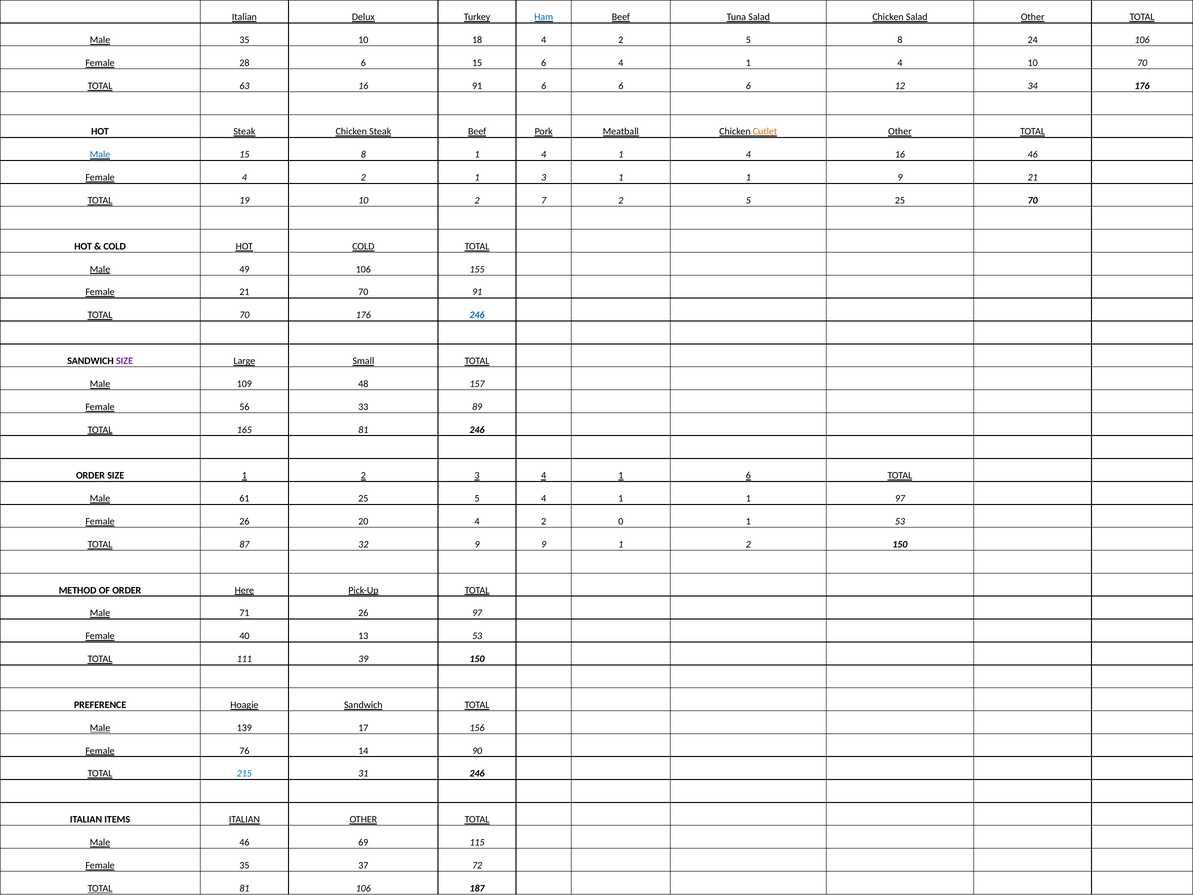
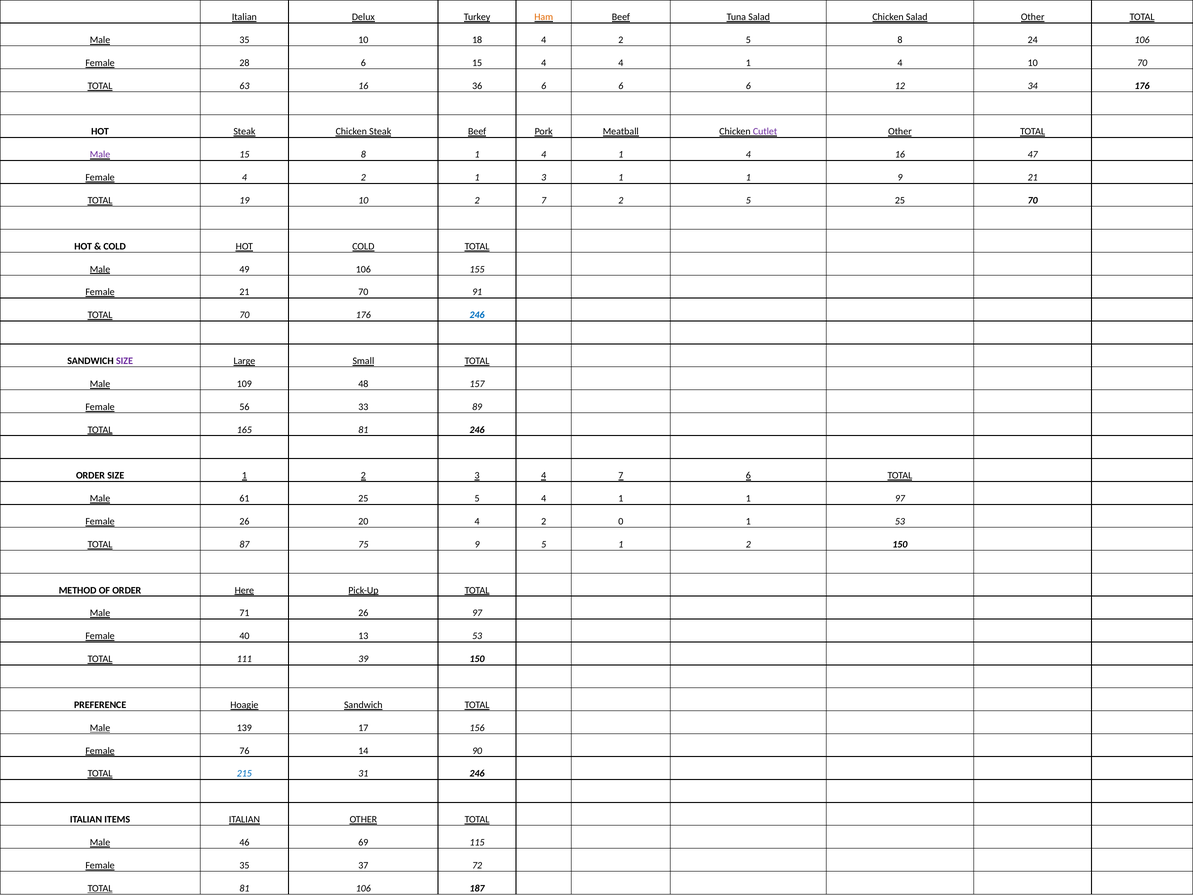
Ham colour: blue -> orange (544, 17)
15 6: 6 -> 4 (544, 63)
16 91: 91 -> 36 (477, 86)
Cutlet colour: orange -> purple (765, 132)
Male colour: blue -> purple (100, 155)
16 46: 46 -> 47 (1033, 155)
3 4 1: 1 -> 7 (621, 475)
32: 32 -> 75 (363, 544)
9 9: 9 -> 5 (544, 544)
